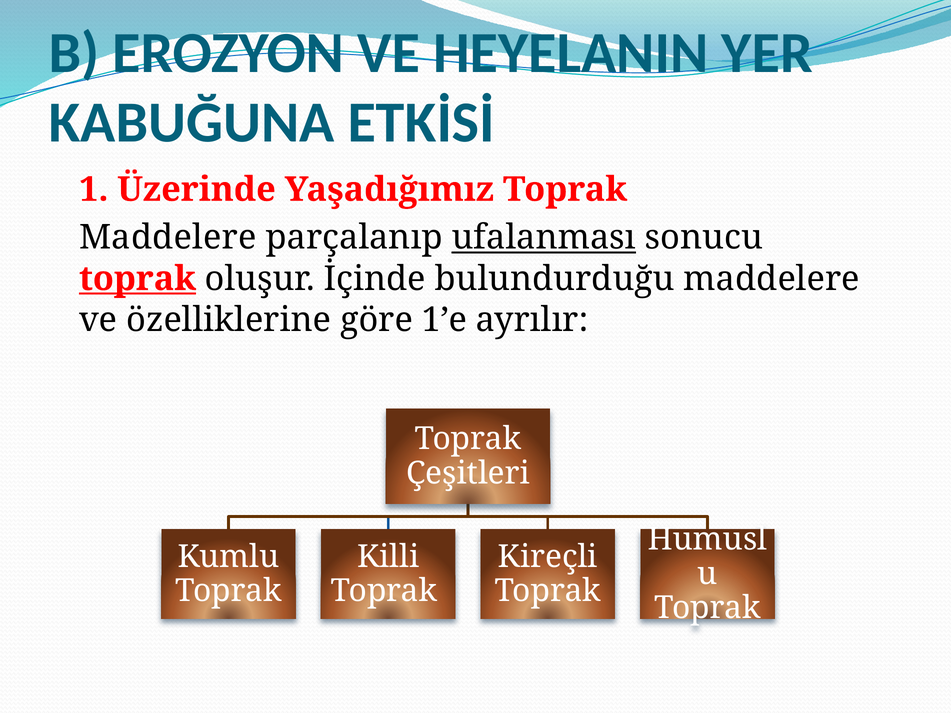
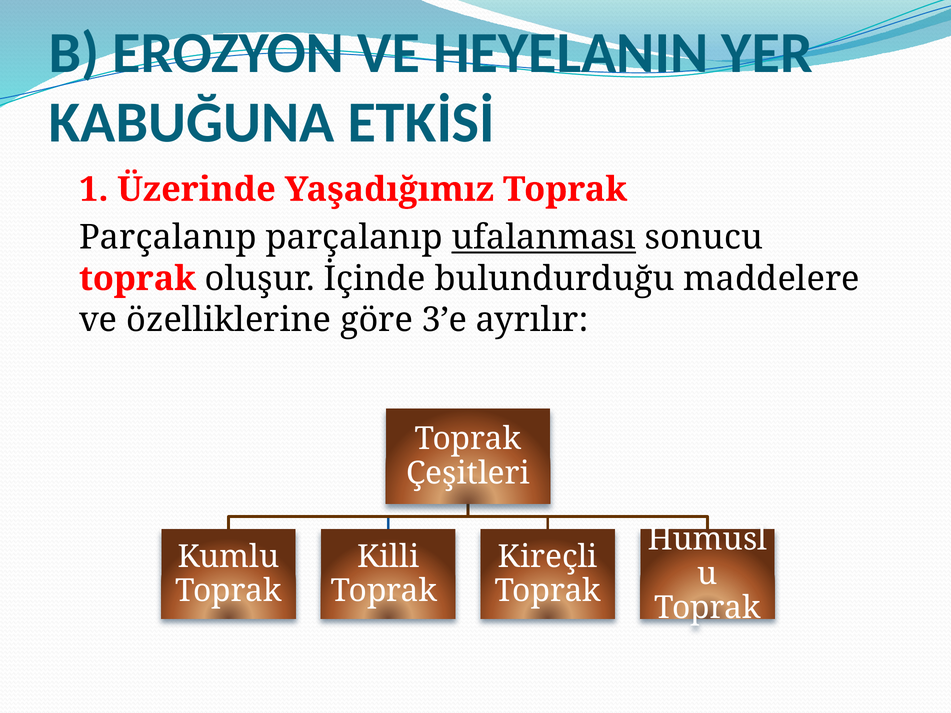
Maddelere: Maddelere -> Parçalanıp (168, 238)
toprak underline: present -> none (138, 279)
1’e: 1’e -> 3’e (444, 320)
